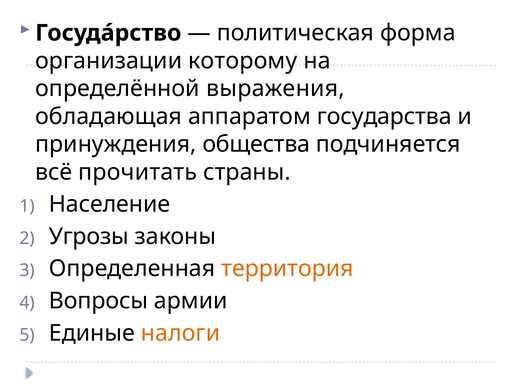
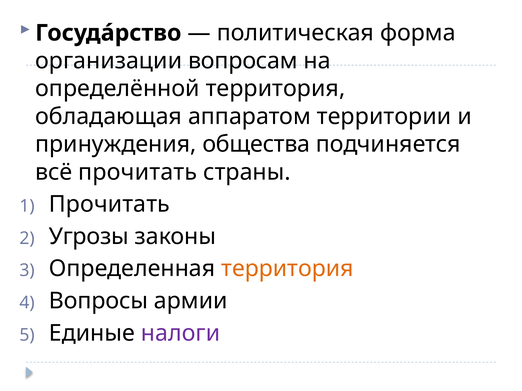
которому: которому -> вопросам (243, 61)
определённой выражения: выражения -> территория (275, 89)
государства: государства -> территории (384, 117)
Население: Население -> Прочитать (109, 205)
налоги colour: orange -> purple (181, 333)
